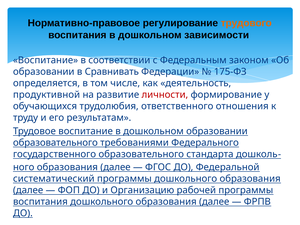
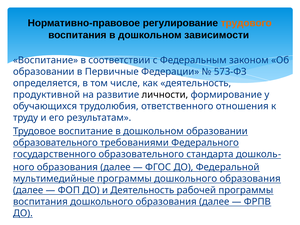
Сравнивать: Сравнивать -> Первичные (112, 72)
175-ФЗ: 175-ФЗ -> 573-ФЗ (230, 72)
личности colour: red -> black (165, 95)
систематический: систематический -> мультимедийные (54, 179)
Организацию: Организацию -> Деятельность (142, 190)
